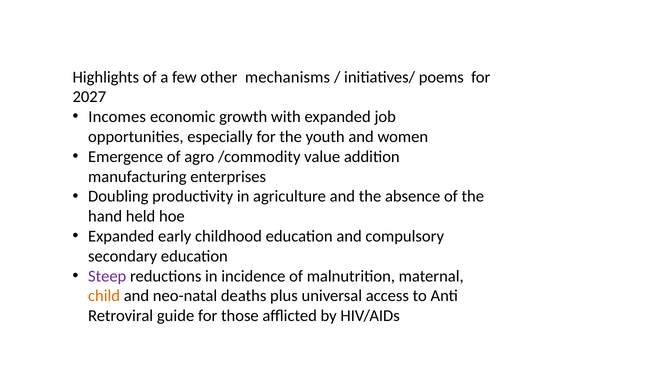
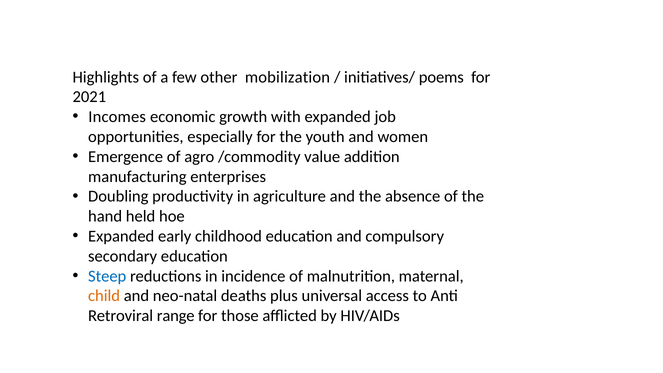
mechanisms: mechanisms -> mobilization (288, 77)
2027: 2027 -> 2021 (89, 97)
Steep colour: purple -> blue (107, 276)
guide: guide -> range (176, 316)
